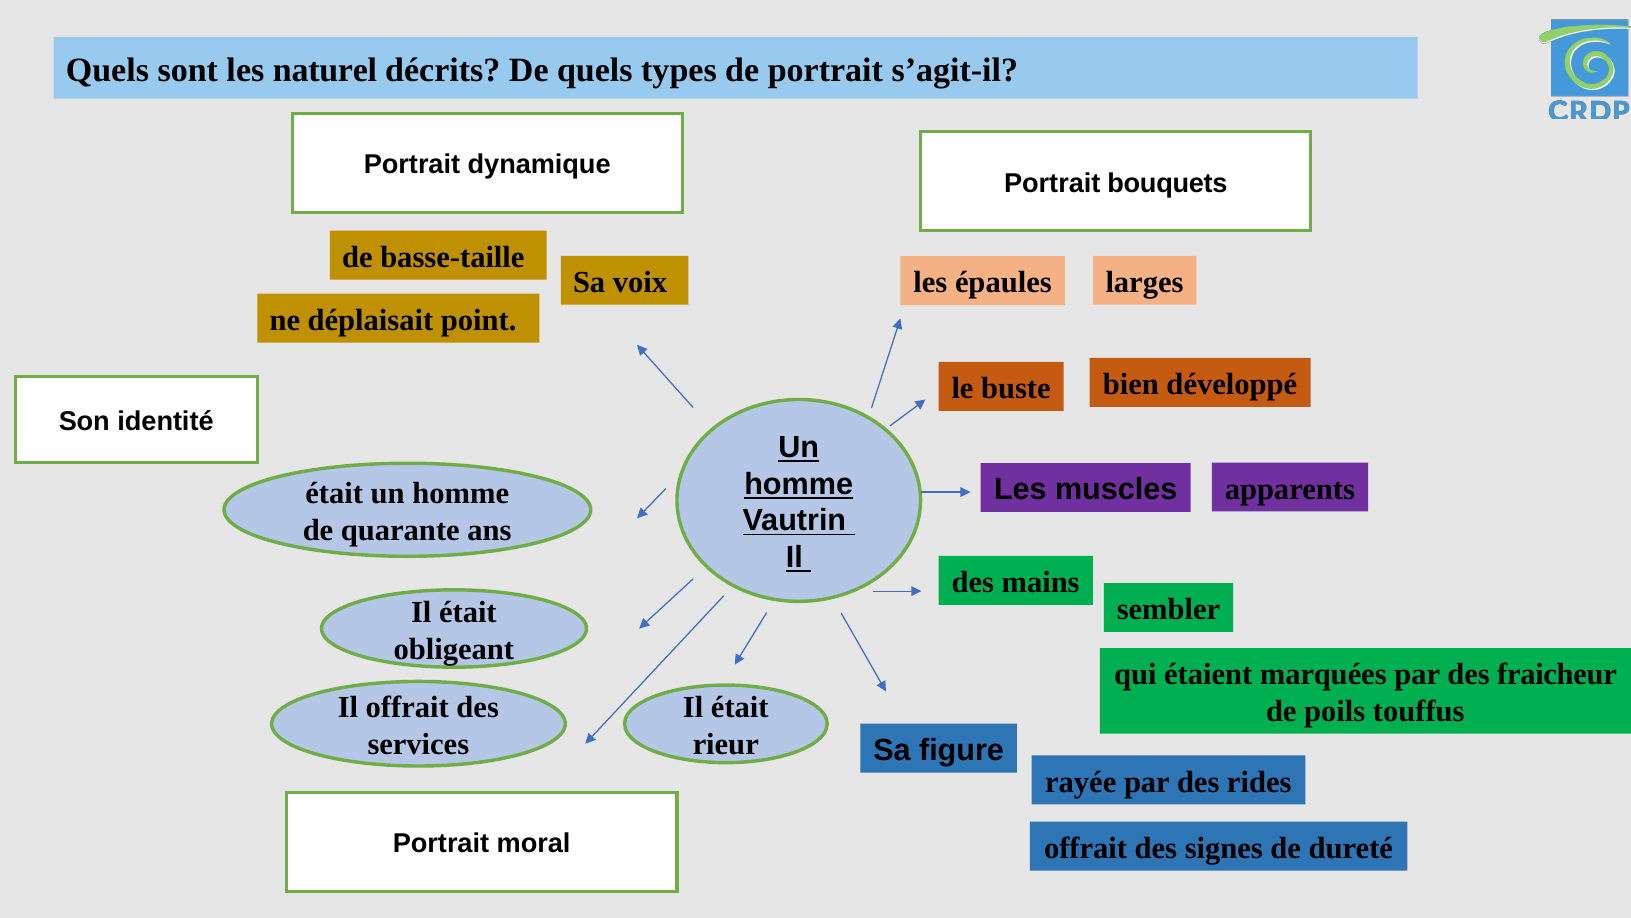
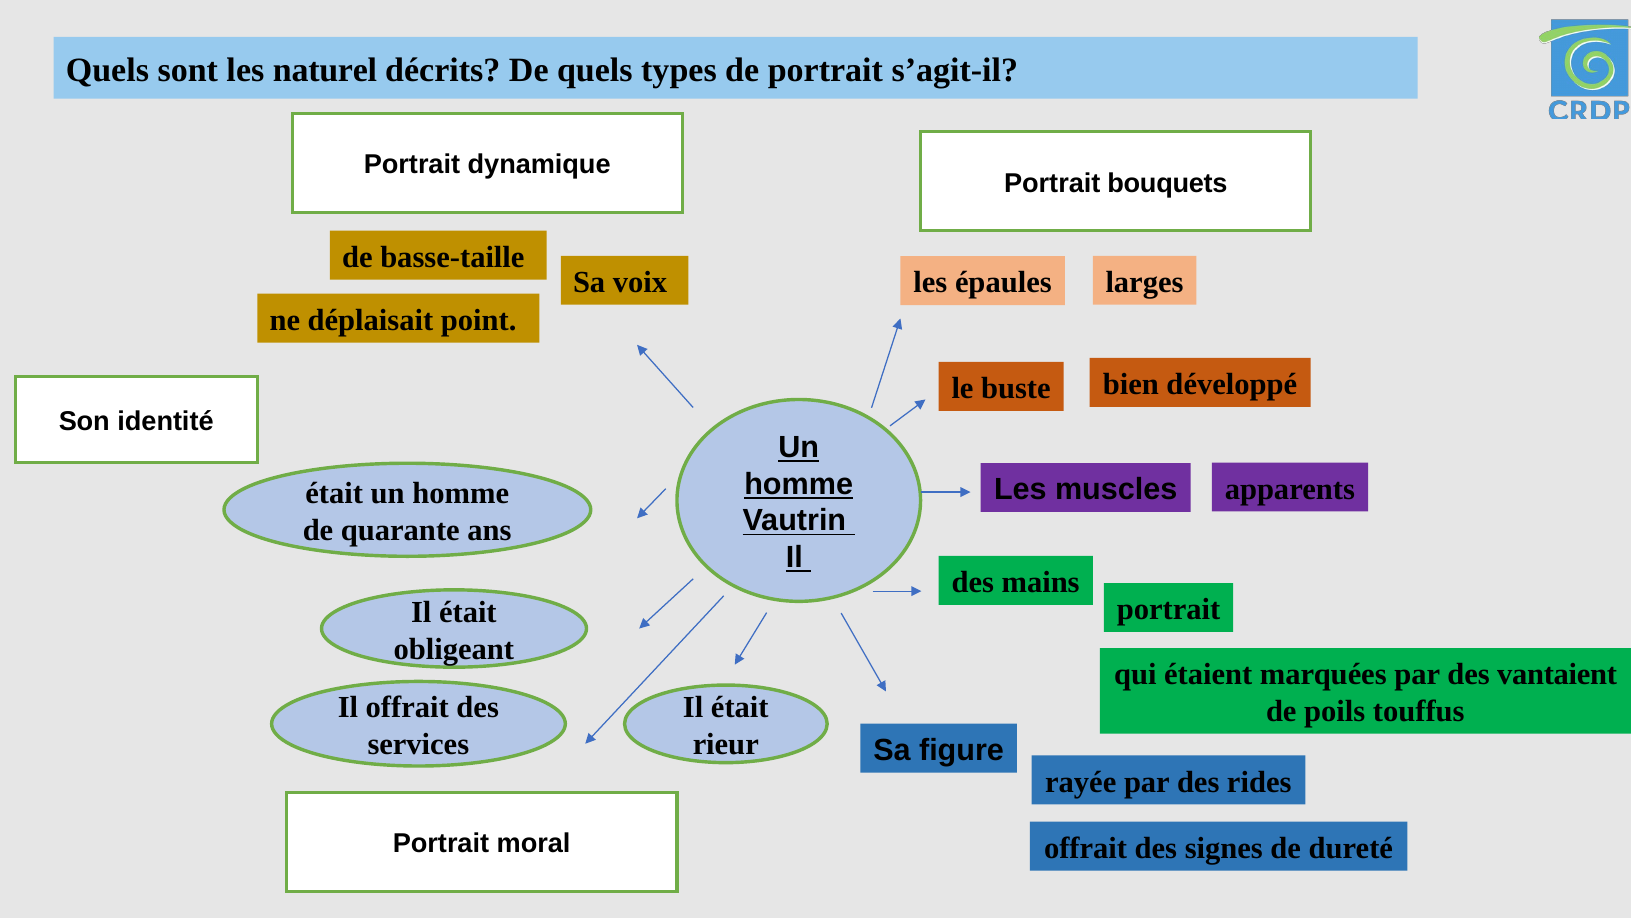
sembler: sembler -> portrait (1169, 609)
fraicheur: fraicheur -> vantaient (1557, 674)
